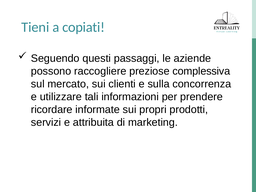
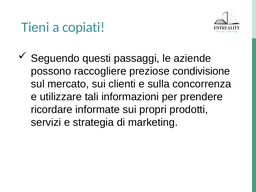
complessiva: complessiva -> condivisione (201, 71)
attribuita: attribuita -> strategia (93, 122)
